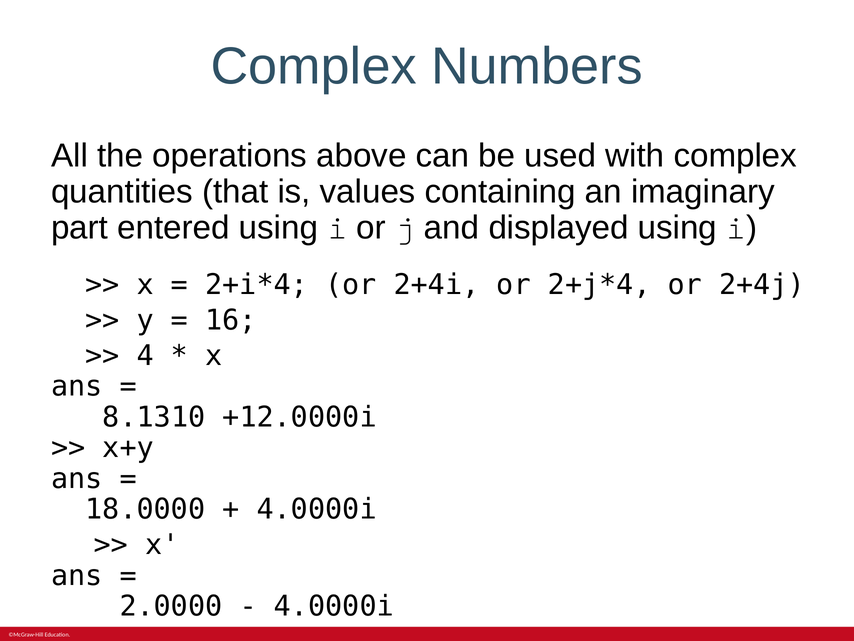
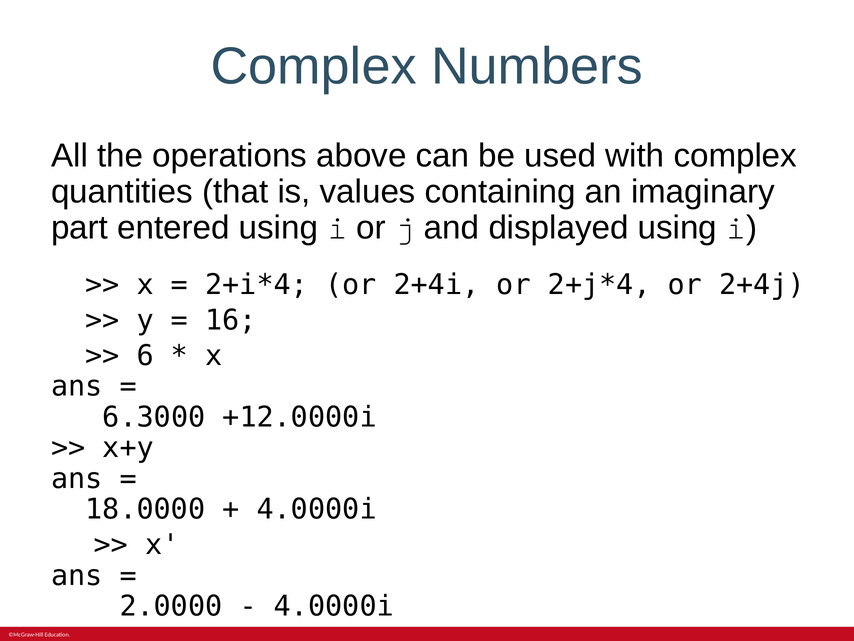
4: 4 -> 6 (145, 355)
8.1310: 8.1310 -> 6.3000 (154, 417)
